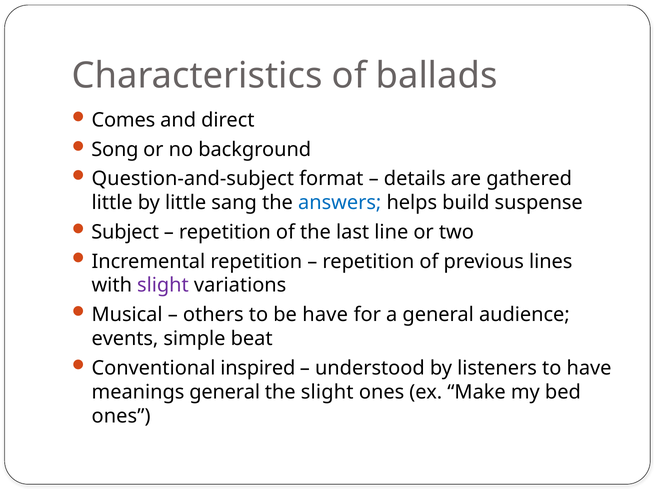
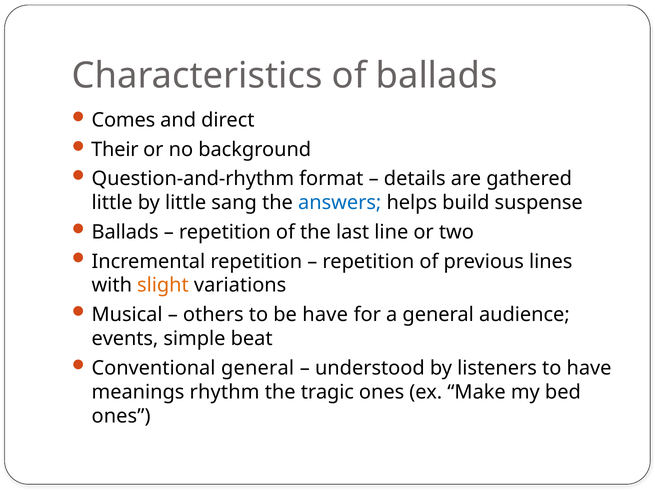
Song: Song -> Their (115, 150)
Question-and-subject: Question-and-subject -> Question-and-rhythm (193, 179)
Subject: Subject -> Ballads (125, 232)
slight colour: purple -> orange (163, 286)
Conventional inspired: inspired -> general (258, 368)
meanings general: general -> rhythm (225, 392)
the slight: slight -> tragic (327, 392)
